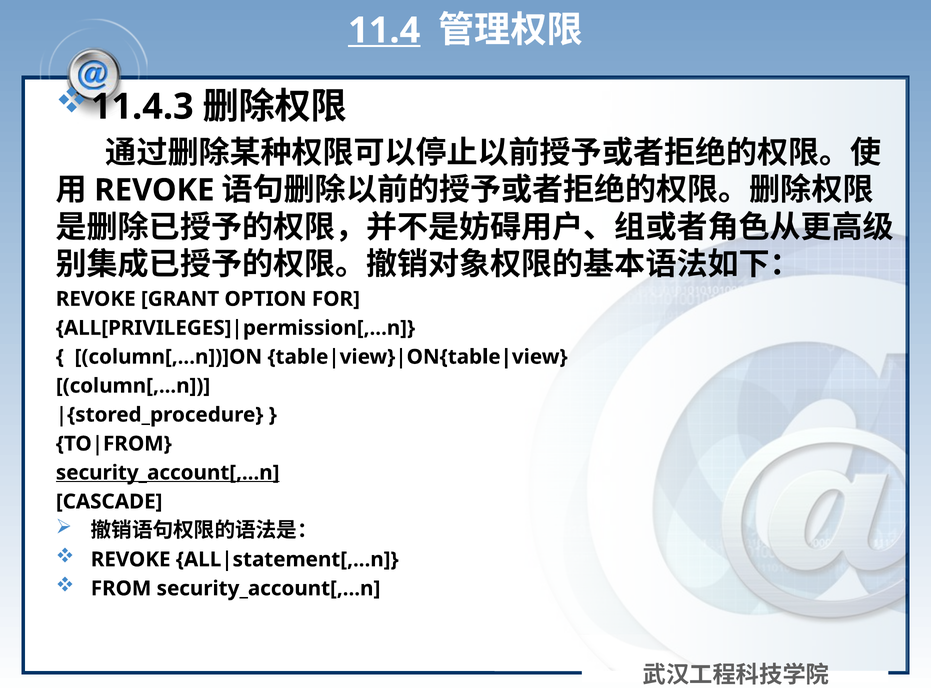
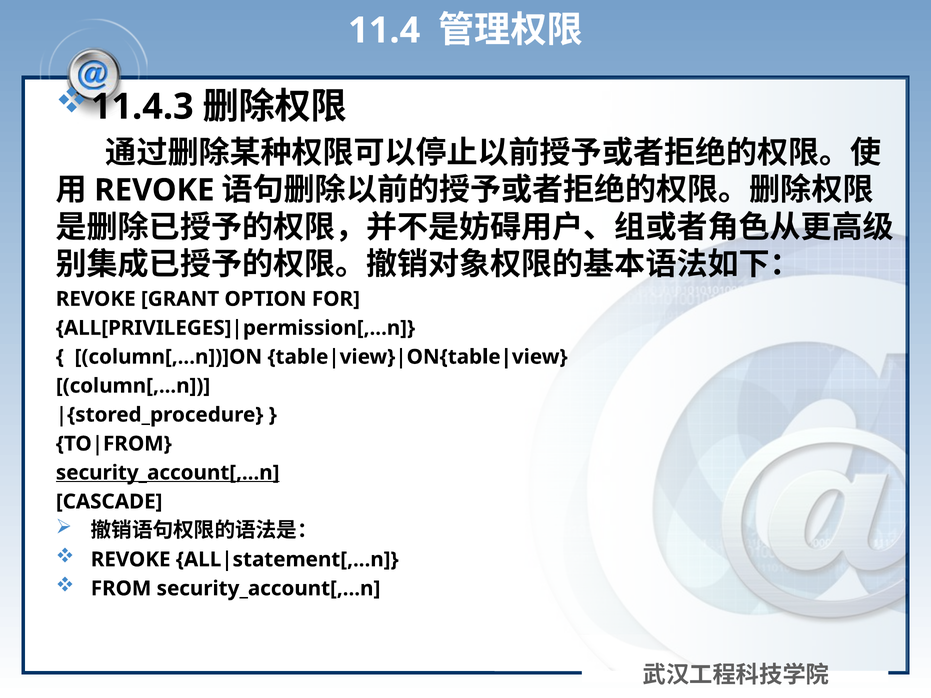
11.4 underline: present -> none (384, 30)
